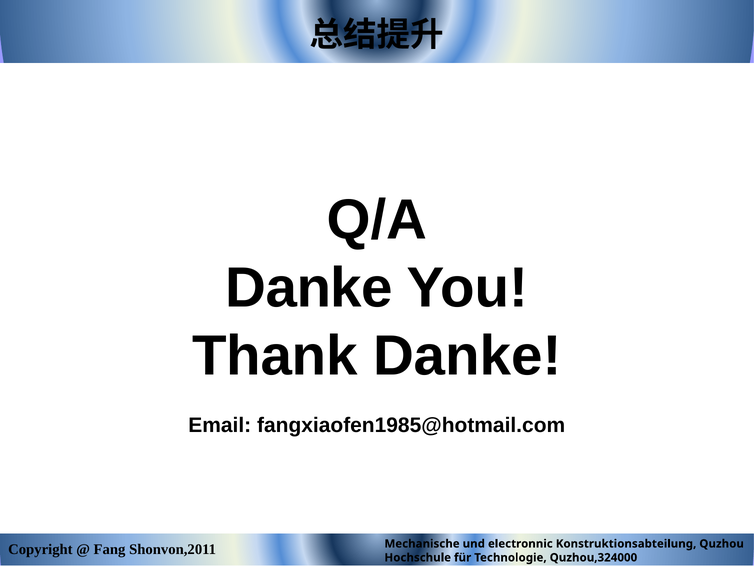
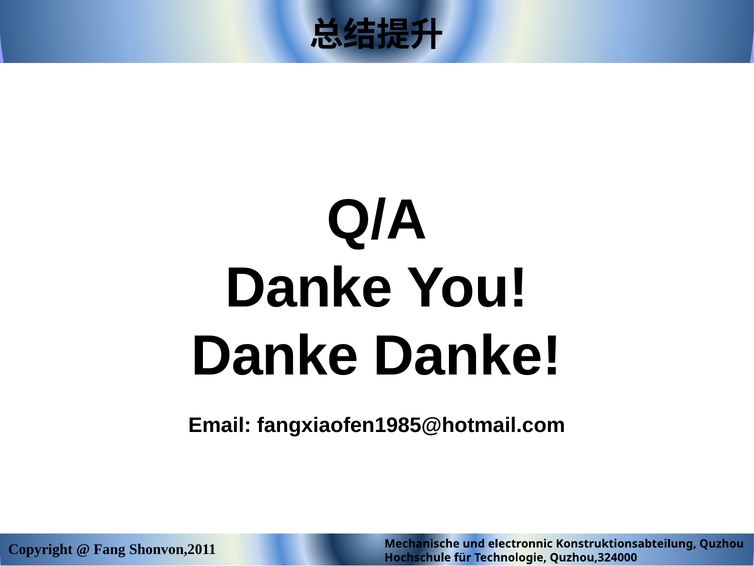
Thank: Thank -> Danke (275, 356)
